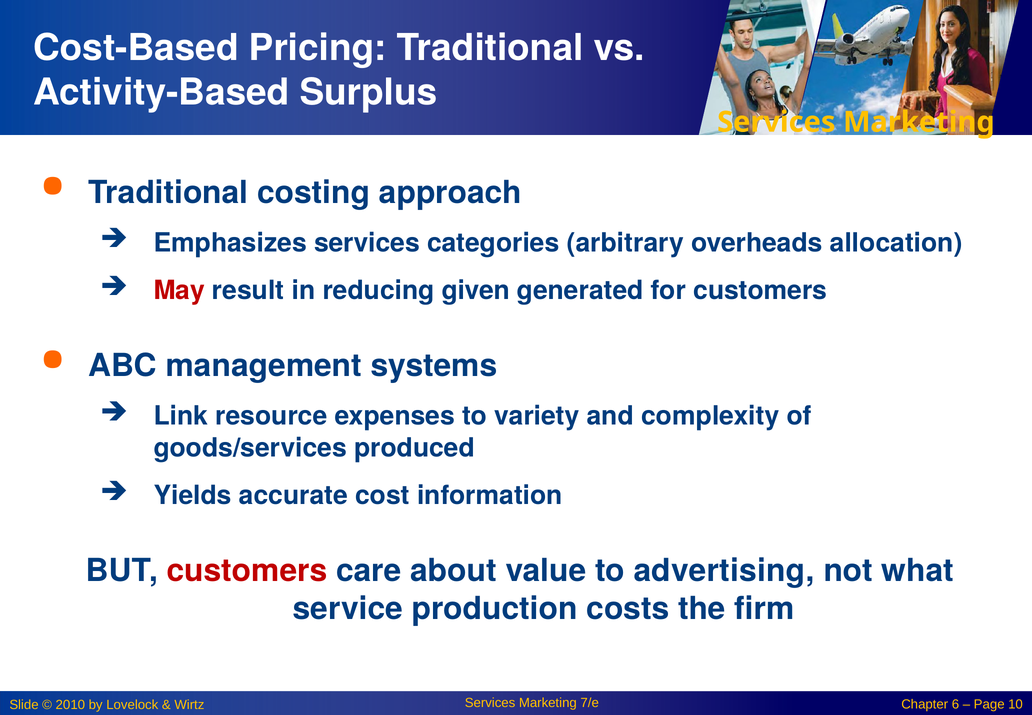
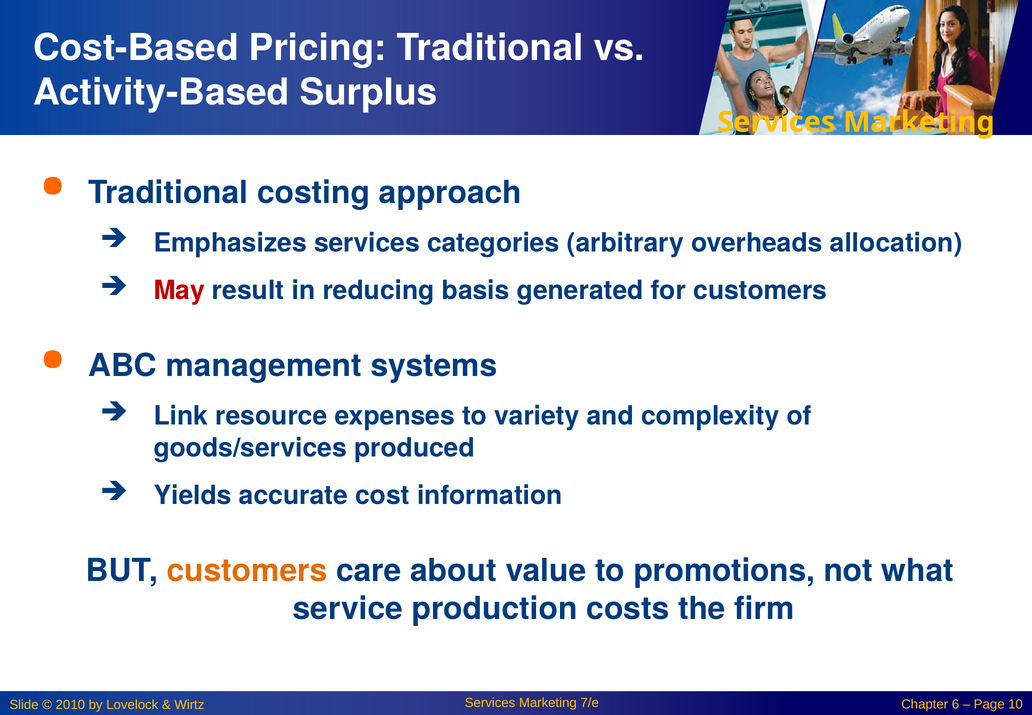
given: given -> basis (476, 291)
customers colour: red -> orange (247, 570)
advertising: advertising -> promotions (724, 570)
